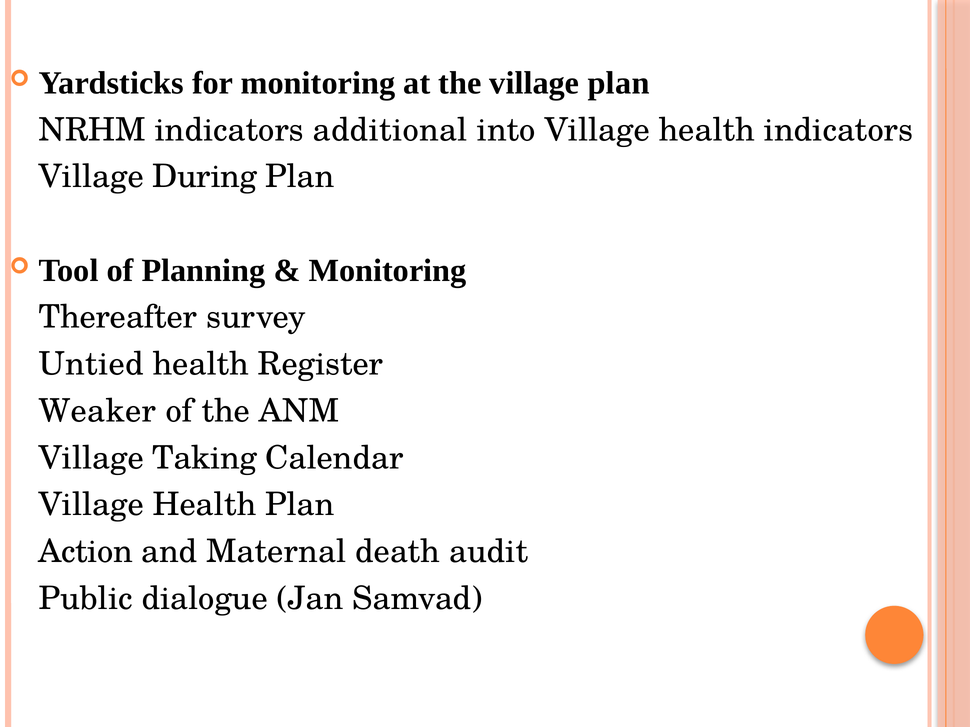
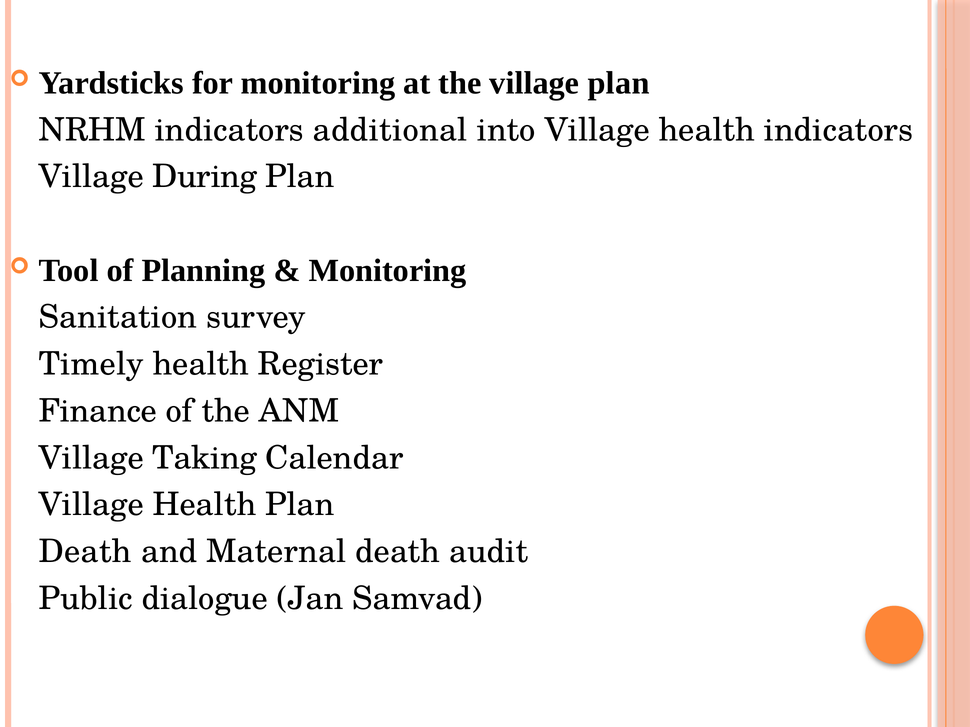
Thereafter: Thereafter -> Sanitation (118, 318)
Untied: Untied -> Timely (91, 364)
Weaker: Weaker -> Finance (98, 411)
Action: Action -> Death (85, 552)
